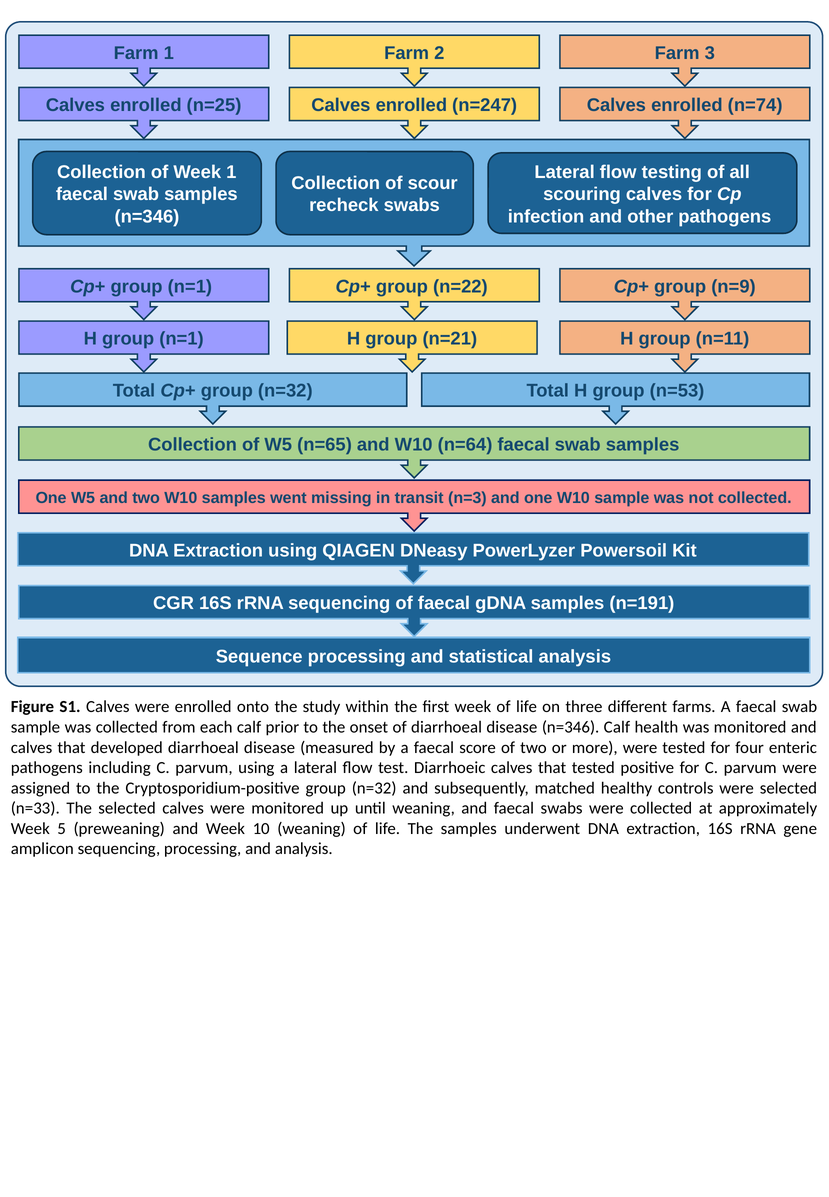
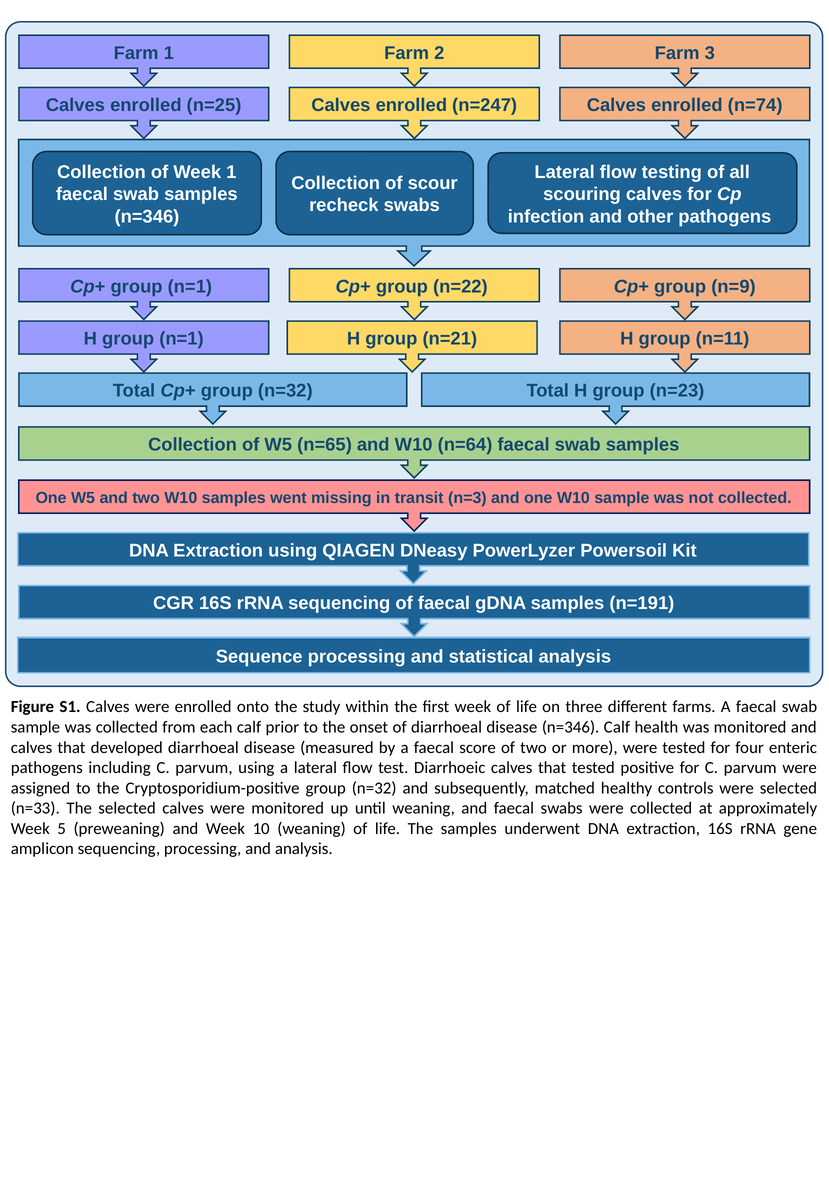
n=53: n=53 -> n=23 (677, 391)
